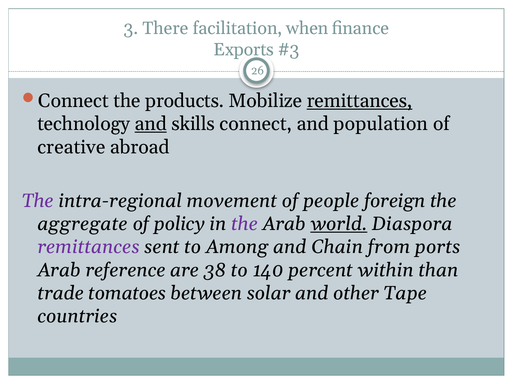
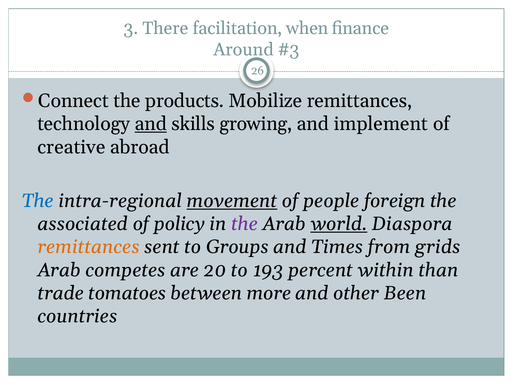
Exports: Exports -> Around (244, 50)
remittances underline: present -> none (360, 101)
skills connect: connect -> growing (256, 124)
population: population -> implement (381, 124)
The colour: purple -> blue (38, 201)
movement underline: none -> present (232, 201)
aggregate: aggregate -> associated (83, 224)
remittances colour: purple -> orange (89, 247)
Among: Among -> Groups (237, 247)
Chain: Chain -> Times (337, 247)
ports: ports -> grids (438, 247)
reference: reference -> competes (125, 271)
38: 38 -> 20 (215, 271)
140: 140 -> 193 (268, 271)
solar: solar -> more (269, 294)
Tape: Tape -> Been (405, 294)
